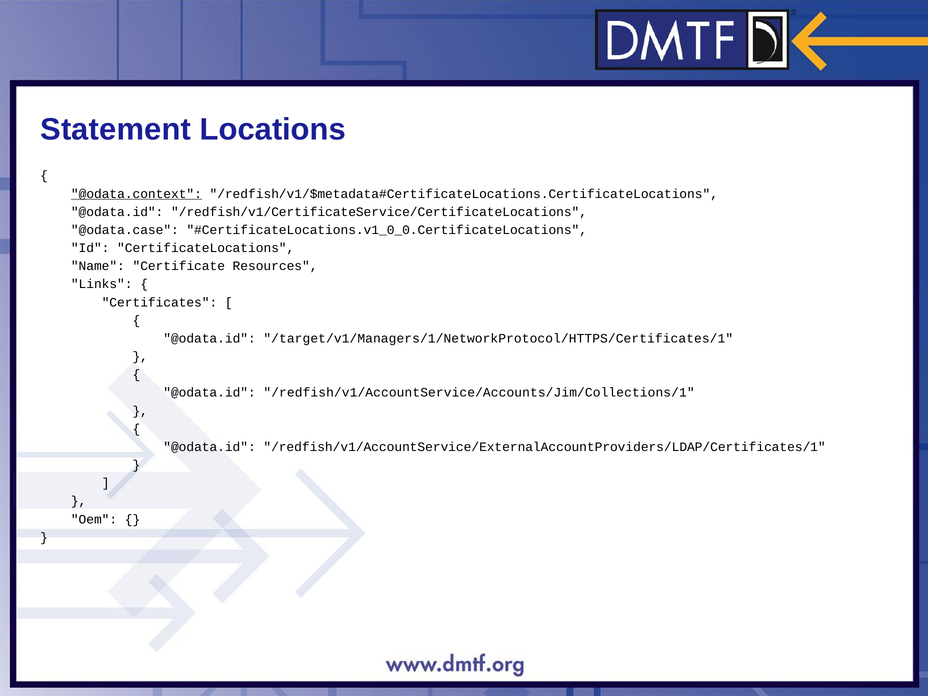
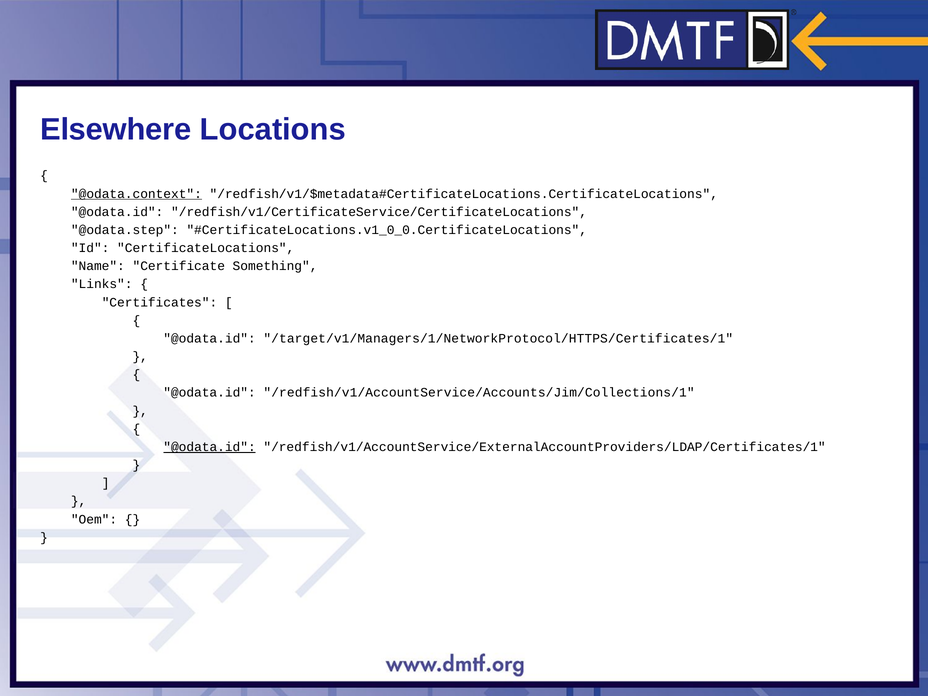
Statement: Statement -> Elsewhere (116, 130)
@odata.case: @odata.case -> @odata.step (125, 230)
Resources: Resources -> Something (275, 266)
@odata.id underline: none -> present (210, 447)
